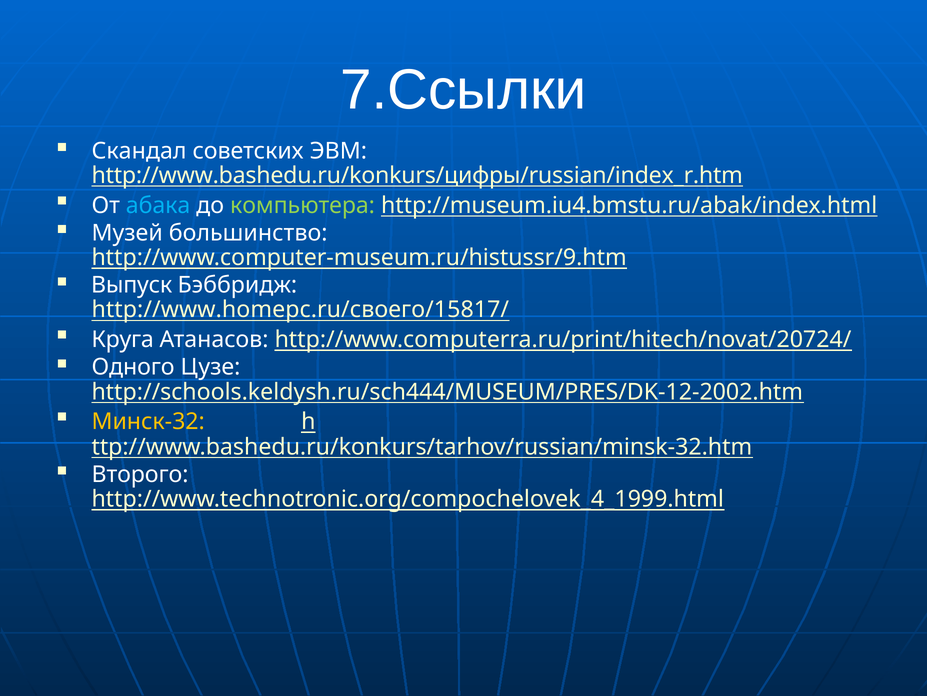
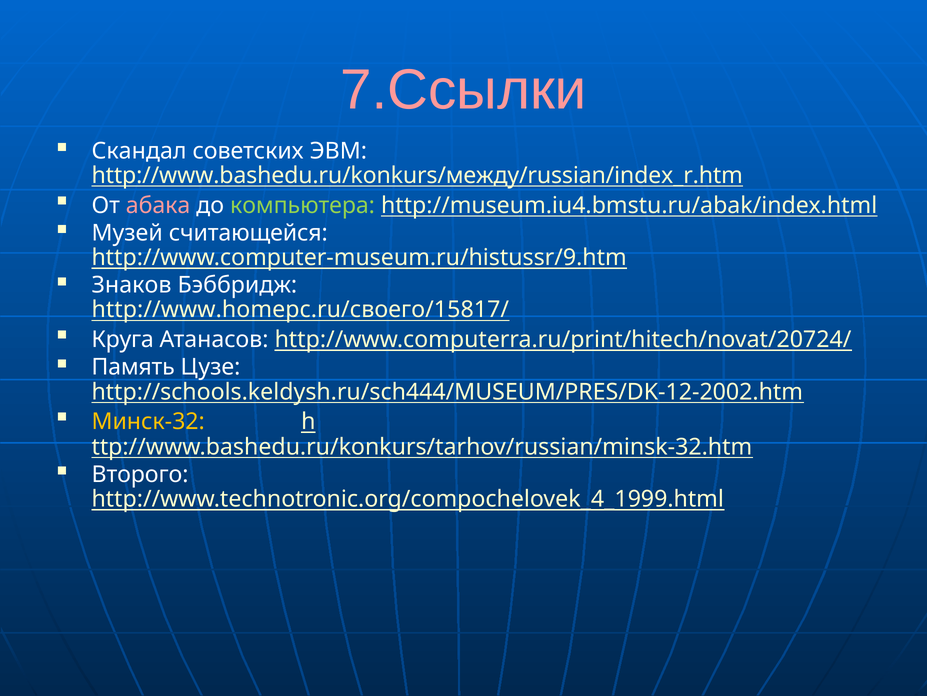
7.Ссылки colour: white -> pink (463, 90)
http://www.bashedu.ru/konkurs/цифры/russian/index_r.htm: http://www.bashedu.ru/konkurs/цифры/russian/index_r.htm -> http://www.bashedu.ru/konkurs/между/russian/index_r.htm (417, 175)
абака colour: light blue -> pink (158, 205)
большинство: большинство -> считающейся (248, 233)
Выпуск: Выпуск -> Знаков (132, 285)
Одного: Одного -> Память (133, 367)
